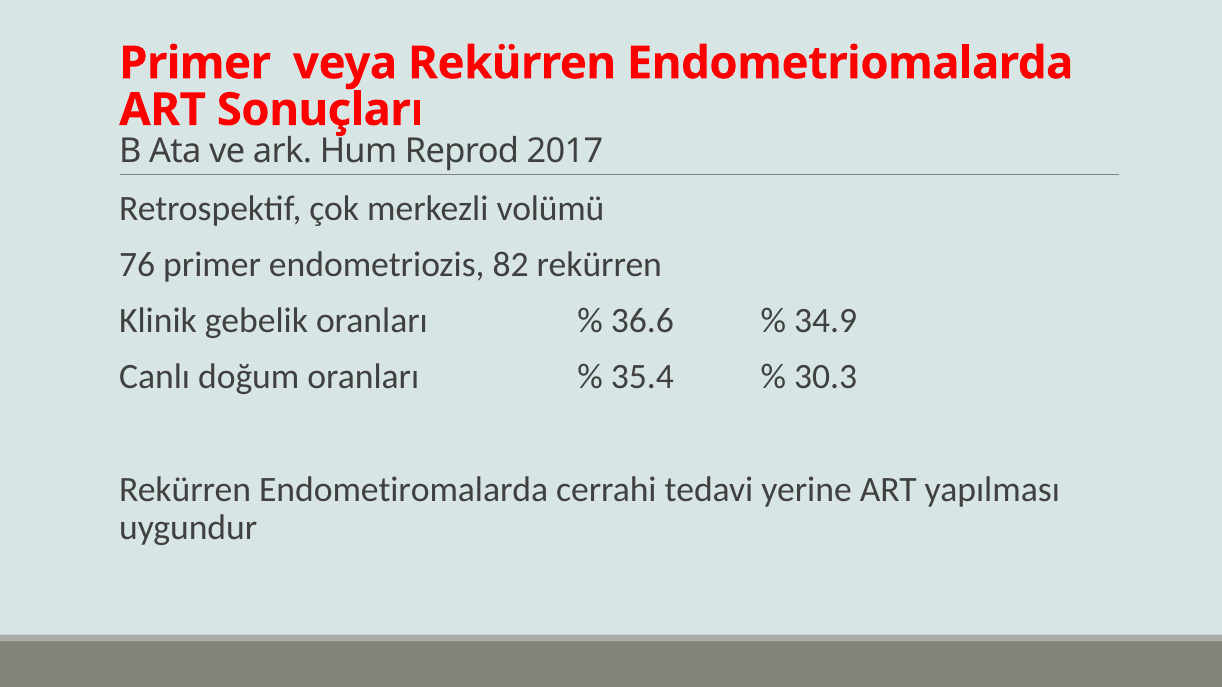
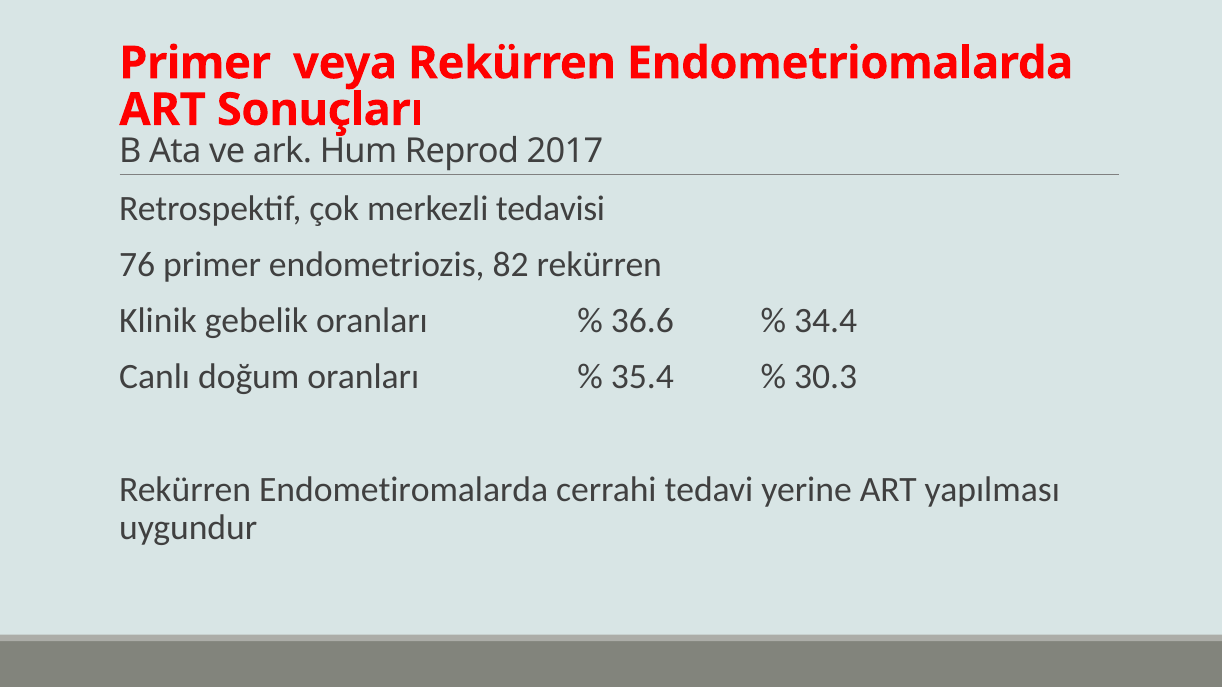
volümü: volümü -> tedavisi (550, 209)
34.9: 34.9 -> 34.4 (826, 321)
